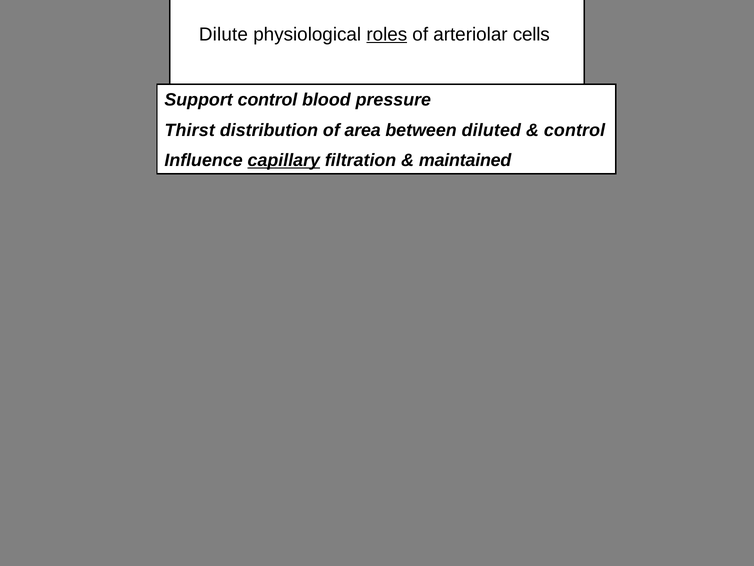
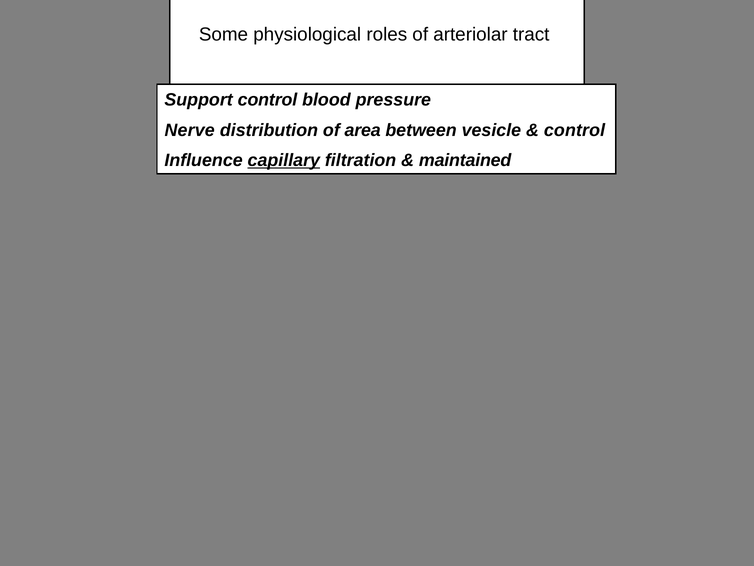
Dilute: Dilute -> Some (224, 34)
roles underline: present -> none (387, 34)
cells: cells -> tract (531, 34)
Thirst: Thirst -> Nerve (190, 130)
diluted: diluted -> vesicle (491, 130)
